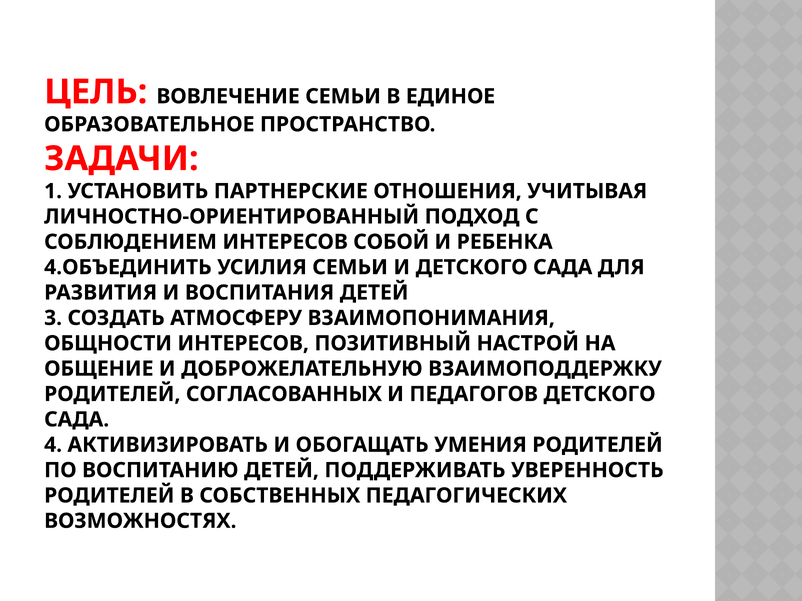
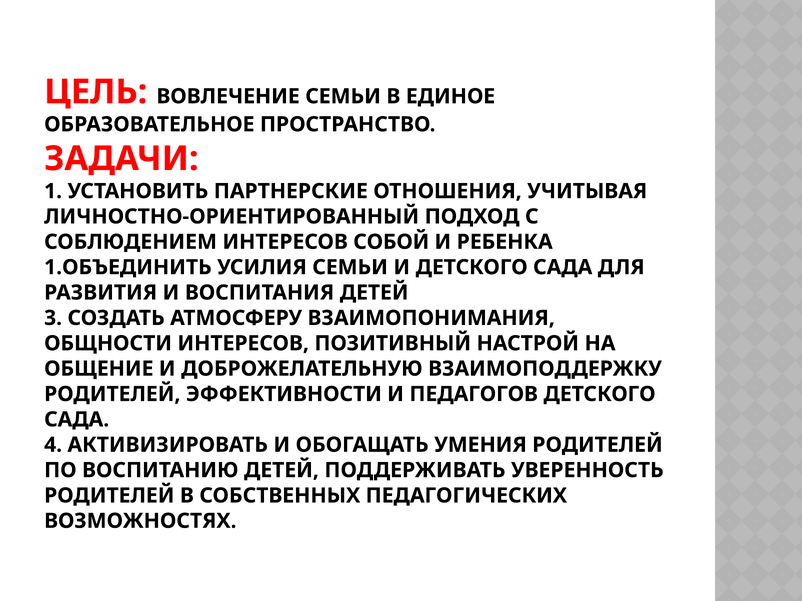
4.ОБЪЕДИНИТЬ: 4.ОБЪЕДИНИТЬ -> 1.ОБЪЕДИНИТЬ (128, 267)
СОГЛАСОВАННЫХ: СОГЛАСОВАННЫХ -> ЭФФЕКТИВНОСТИ (284, 394)
